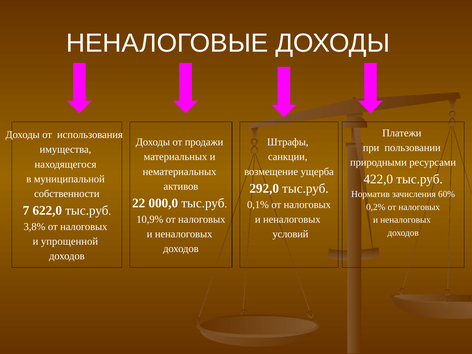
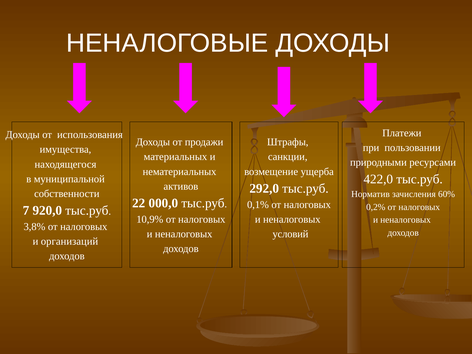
622,0: 622,0 -> 920,0 (47, 211)
упрощенной: упрощенной -> организаций (70, 241)
